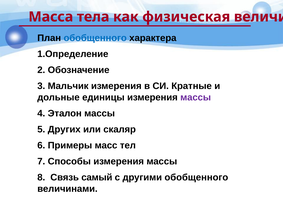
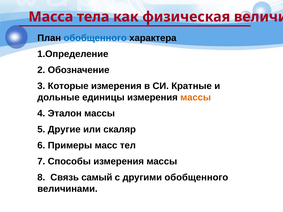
Мальчик: Мальчик -> Которые (68, 86)
массы colour: purple -> orange (196, 97)
Других: Других -> Другие (64, 130)
